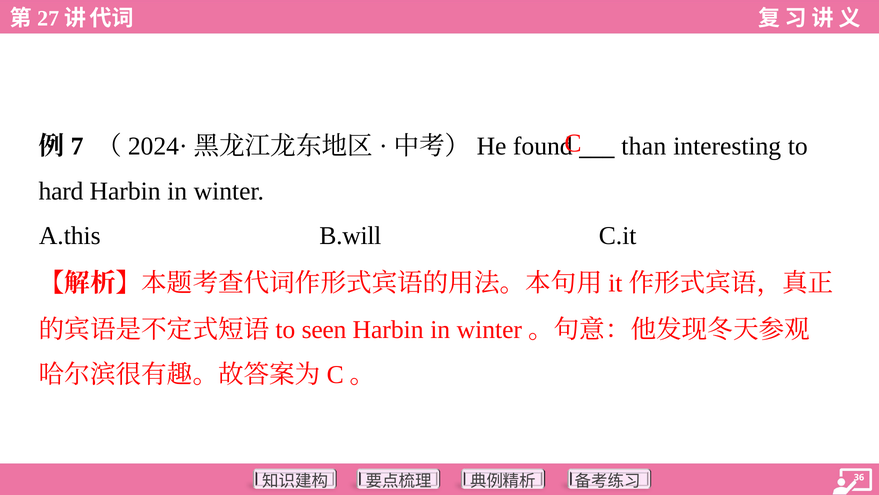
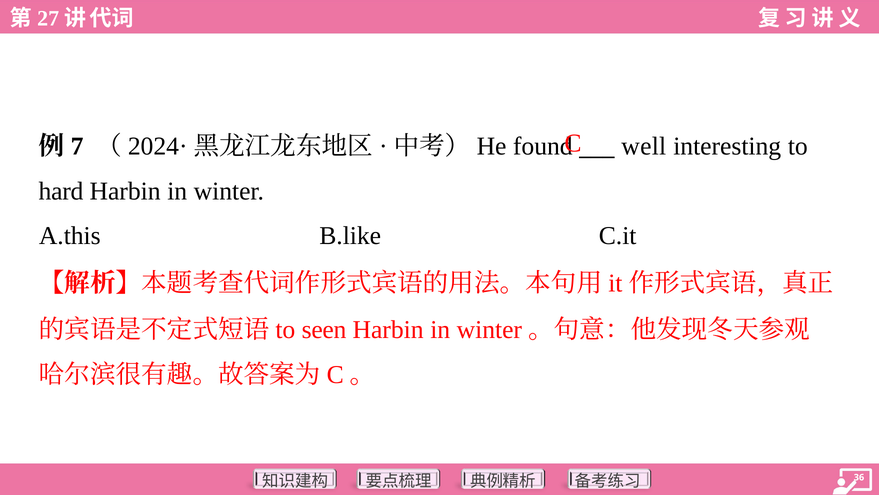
than: than -> well (644, 146)
B.will: B.will -> B.like (350, 236)
